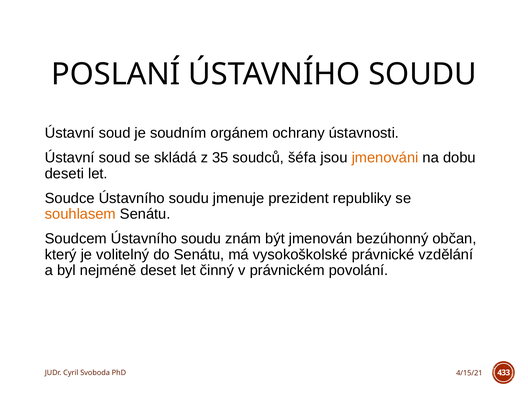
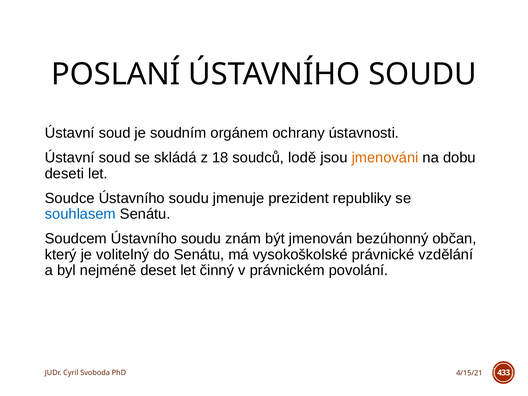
35: 35 -> 18 (220, 158)
šéfa: šéfa -> lodě (302, 158)
souhlasem colour: orange -> blue (80, 214)
